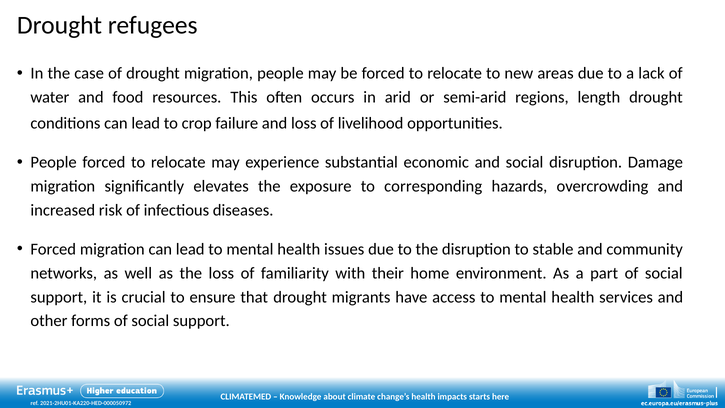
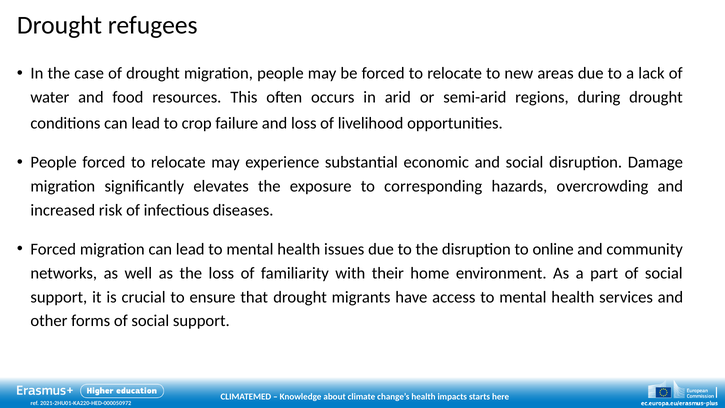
length: length -> during (599, 97)
stable: stable -> online (553, 249)
